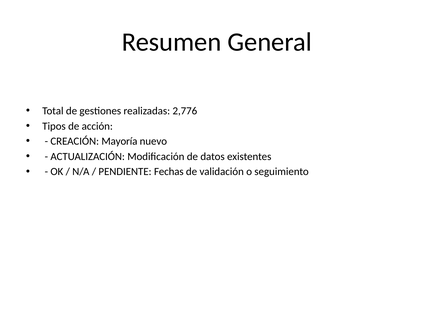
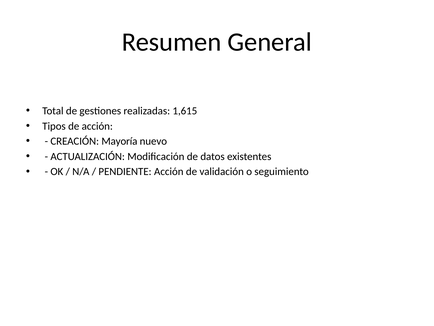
2,776: 2,776 -> 1,615 (185, 111)
PENDIENTE Fechas: Fechas -> Acción (169, 171)
